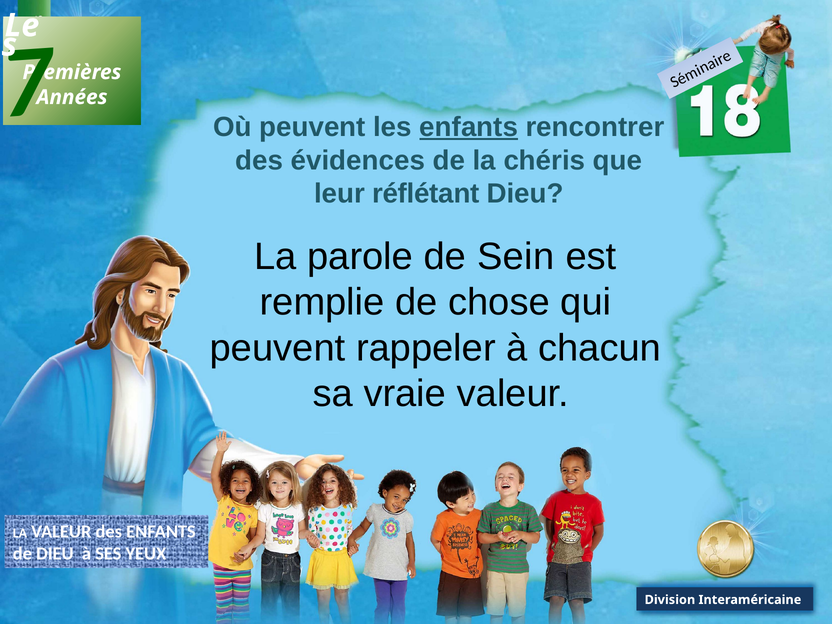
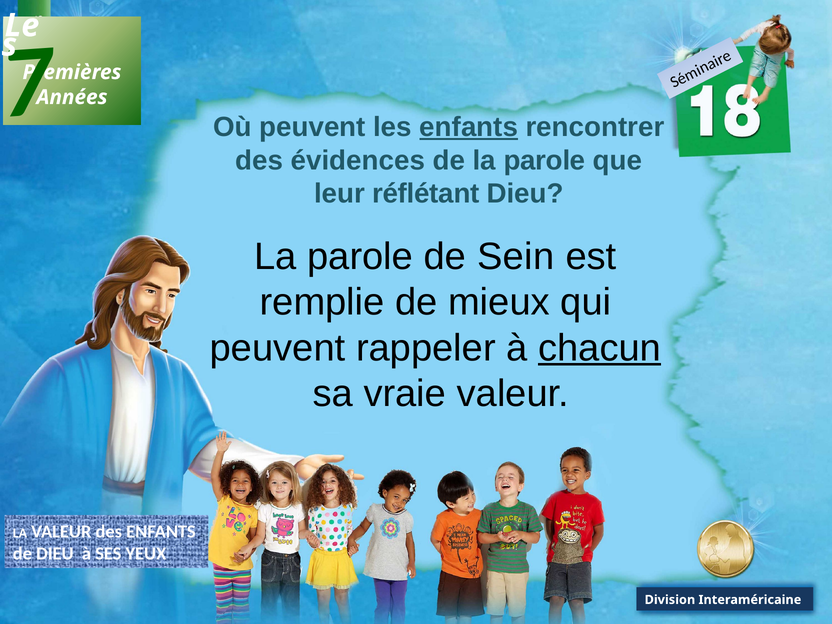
de la chéris: chéris -> parole (544, 160)
chose: chose -> mieux (499, 302)
chacun underline: none -> present (600, 348)
